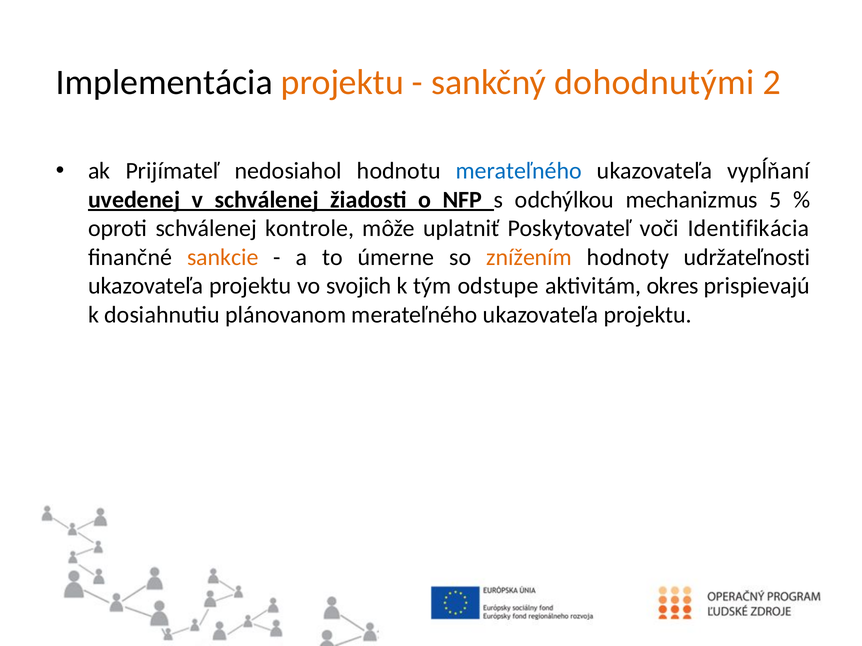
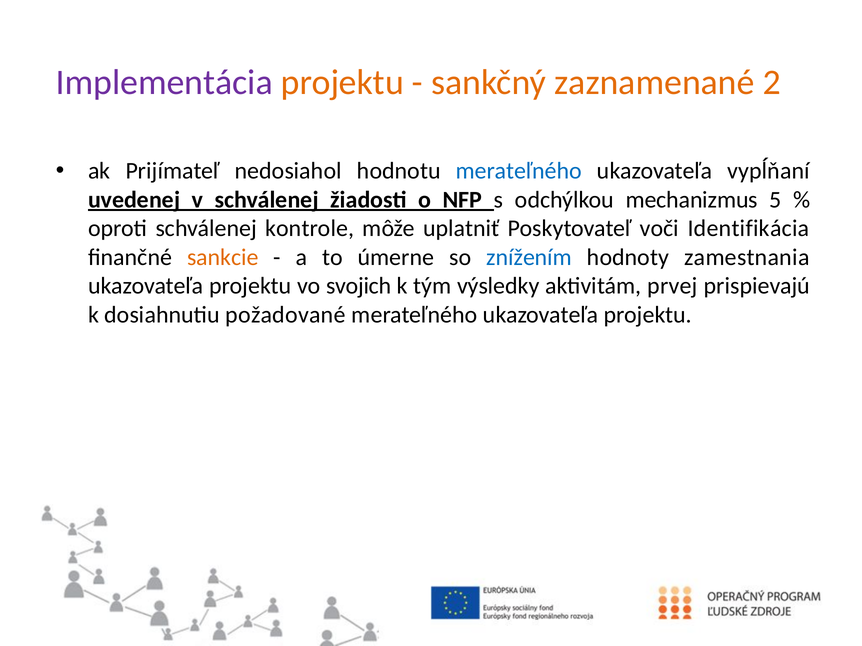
Implementácia colour: black -> purple (164, 82)
dohodnutými: dohodnutými -> zaznamenané (654, 82)
znížením colour: orange -> blue (529, 257)
udržateľnosti: udržateľnosti -> zamestnania (747, 257)
odstupe: odstupe -> výsledky (498, 286)
okres: okres -> prvej (672, 286)
plánovanom: plánovanom -> požadované (285, 315)
